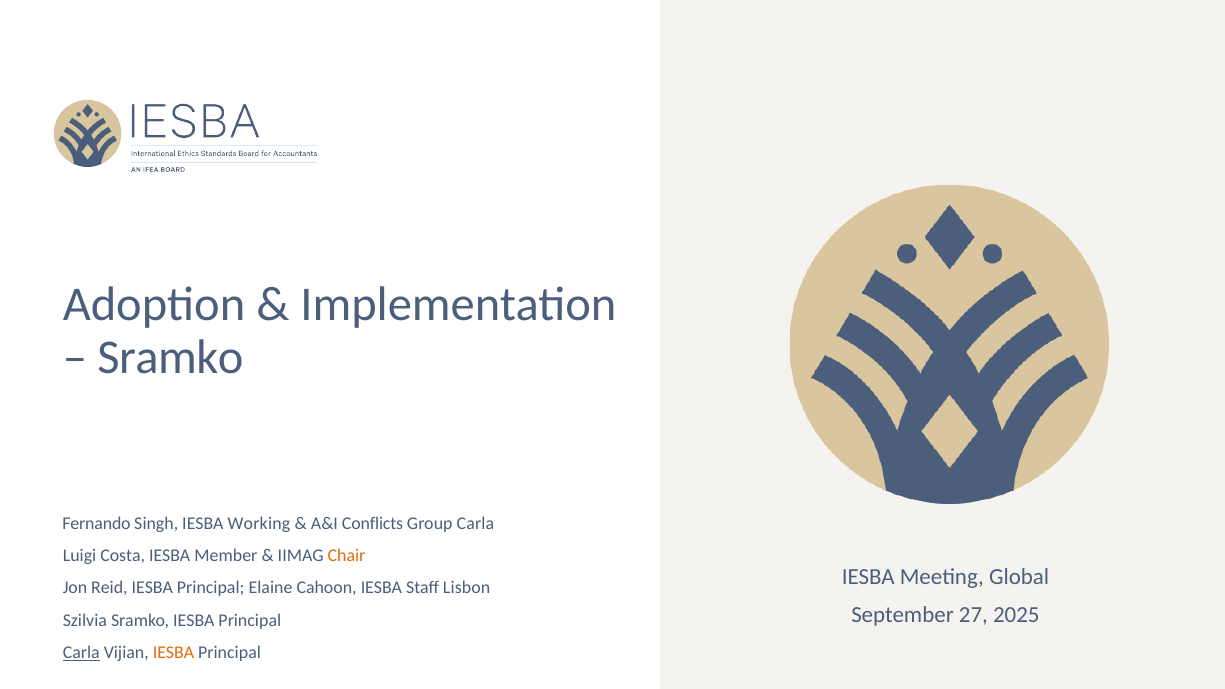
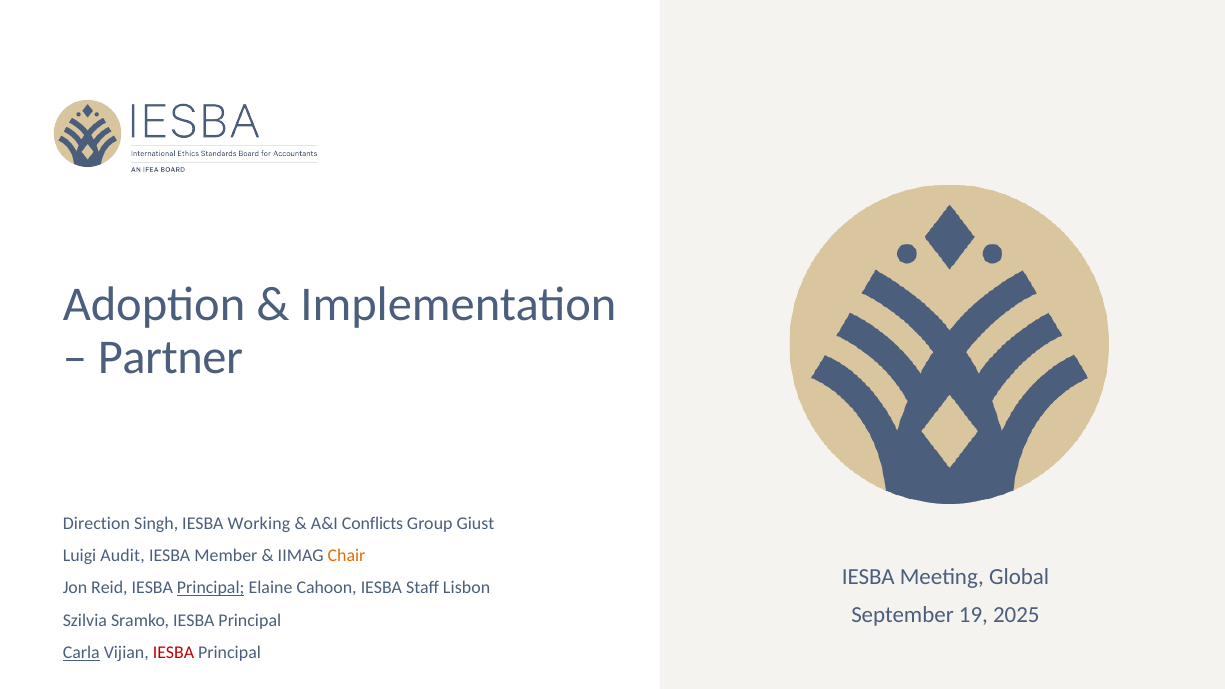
Sramko: Sramko -> Partner (170, 358)
Fernando: Fernando -> Direction (96, 523)
Group Carla: Carla -> Giust (475, 523)
Costa: Costa -> Audit (123, 556)
Principal underline: none -> present (211, 588)
27: 27 -> 19 (973, 615)
IESBA colour: orange -> red (174, 653)
